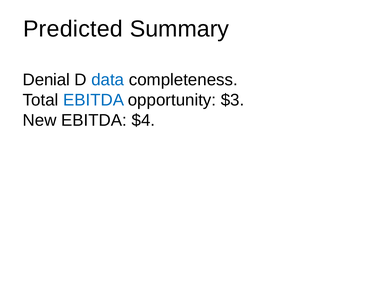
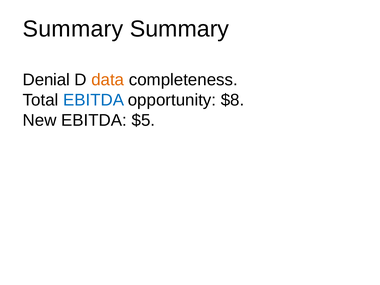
Predicted: Predicted -> Summary (73, 29)
data colour: blue -> orange (108, 80)
$3: $3 -> $8 (233, 100)
$4: $4 -> $5 (143, 120)
